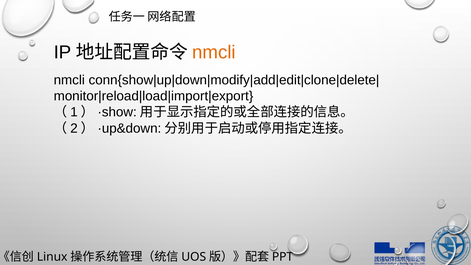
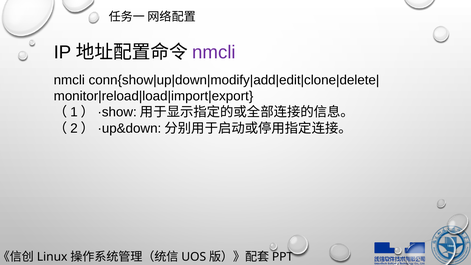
nmcli colour: orange -> purple (214, 52)
